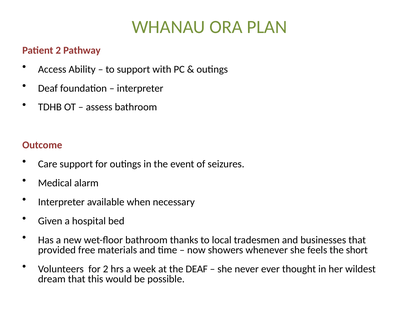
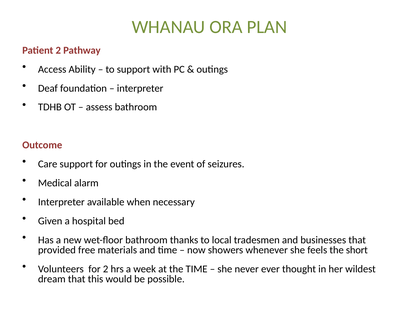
the DEAF: DEAF -> TIME (197, 269)
